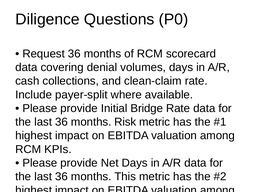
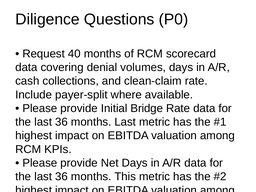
Request 36: 36 -> 40 (74, 54)
months Risk: Risk -> Last (125, 122)
